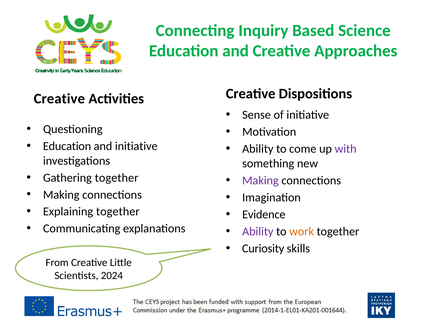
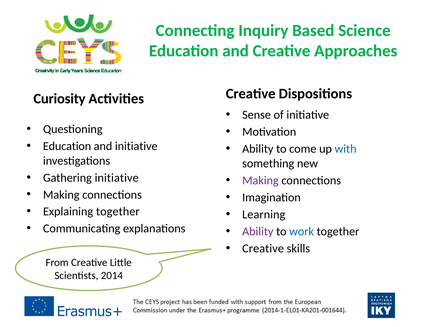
Creative: Creative -> Curiosity (59, 99)
with colour: purple -> blue (346, 149)
Gathering together: together -> initiative (117, 178)
Evidence: Evidence -> Learning (264, 214)
work colour: orange -> blue (302, 231)
Curiosity: Curiosity -> Creative (263, 248)
2024: 2024 -> 2014 (112, 275)
